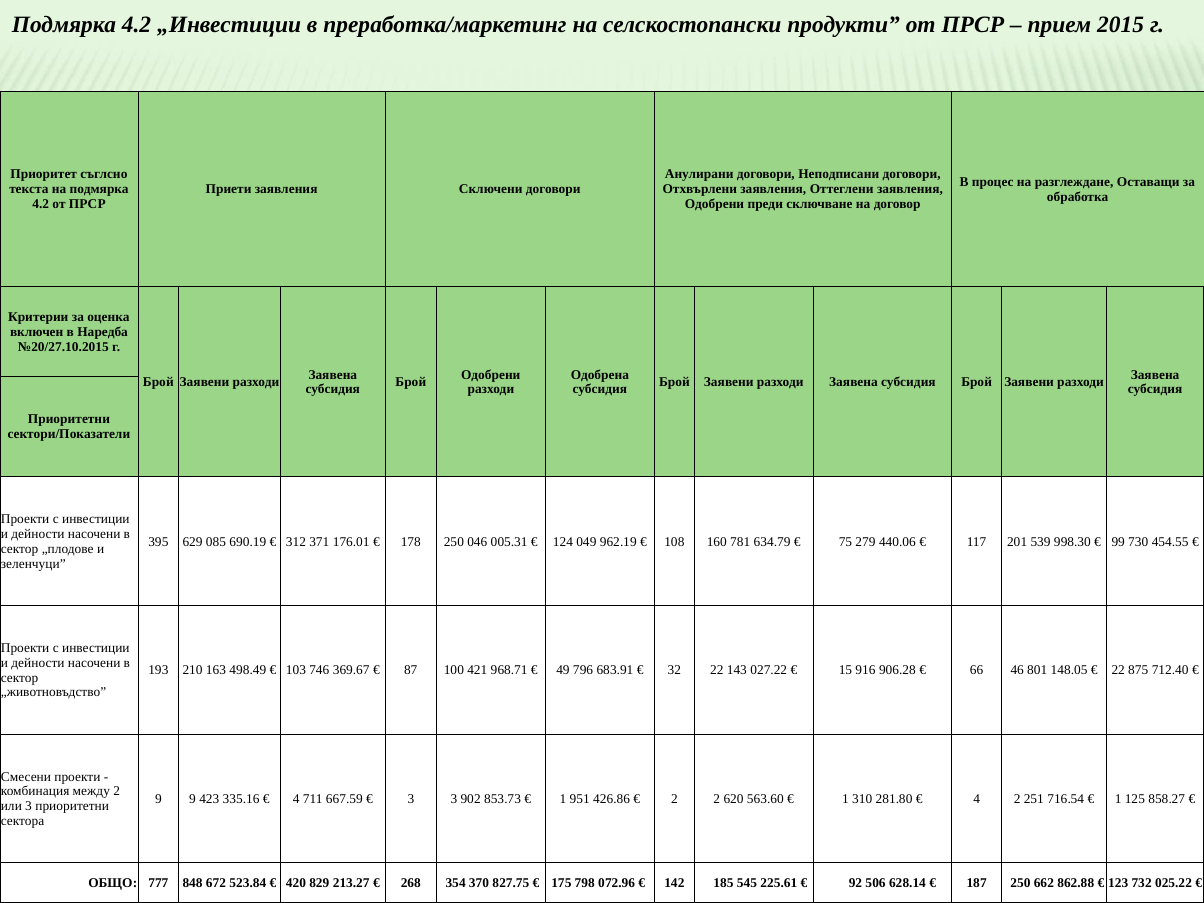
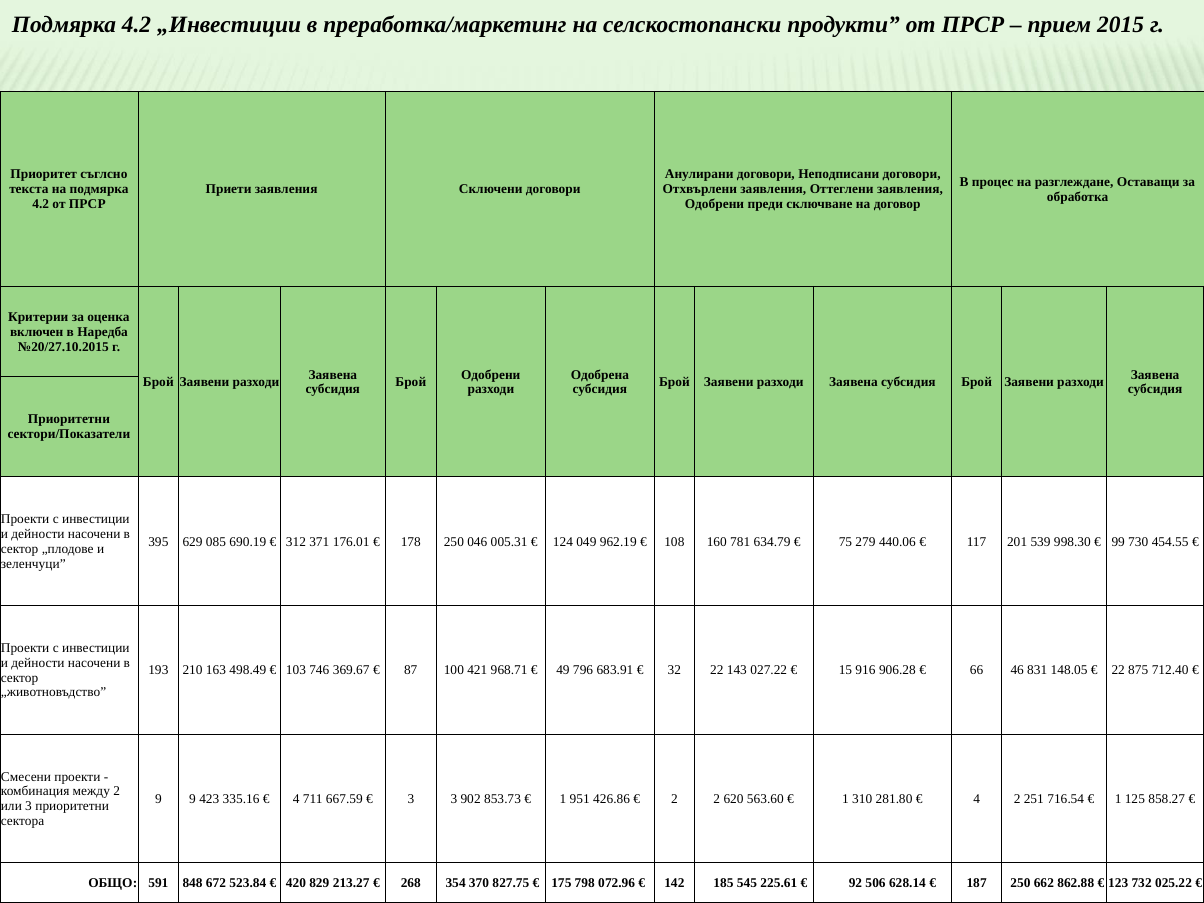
801: 801 -> 831 (1037, 670)
777: 777 -> 591 (158, 884)
